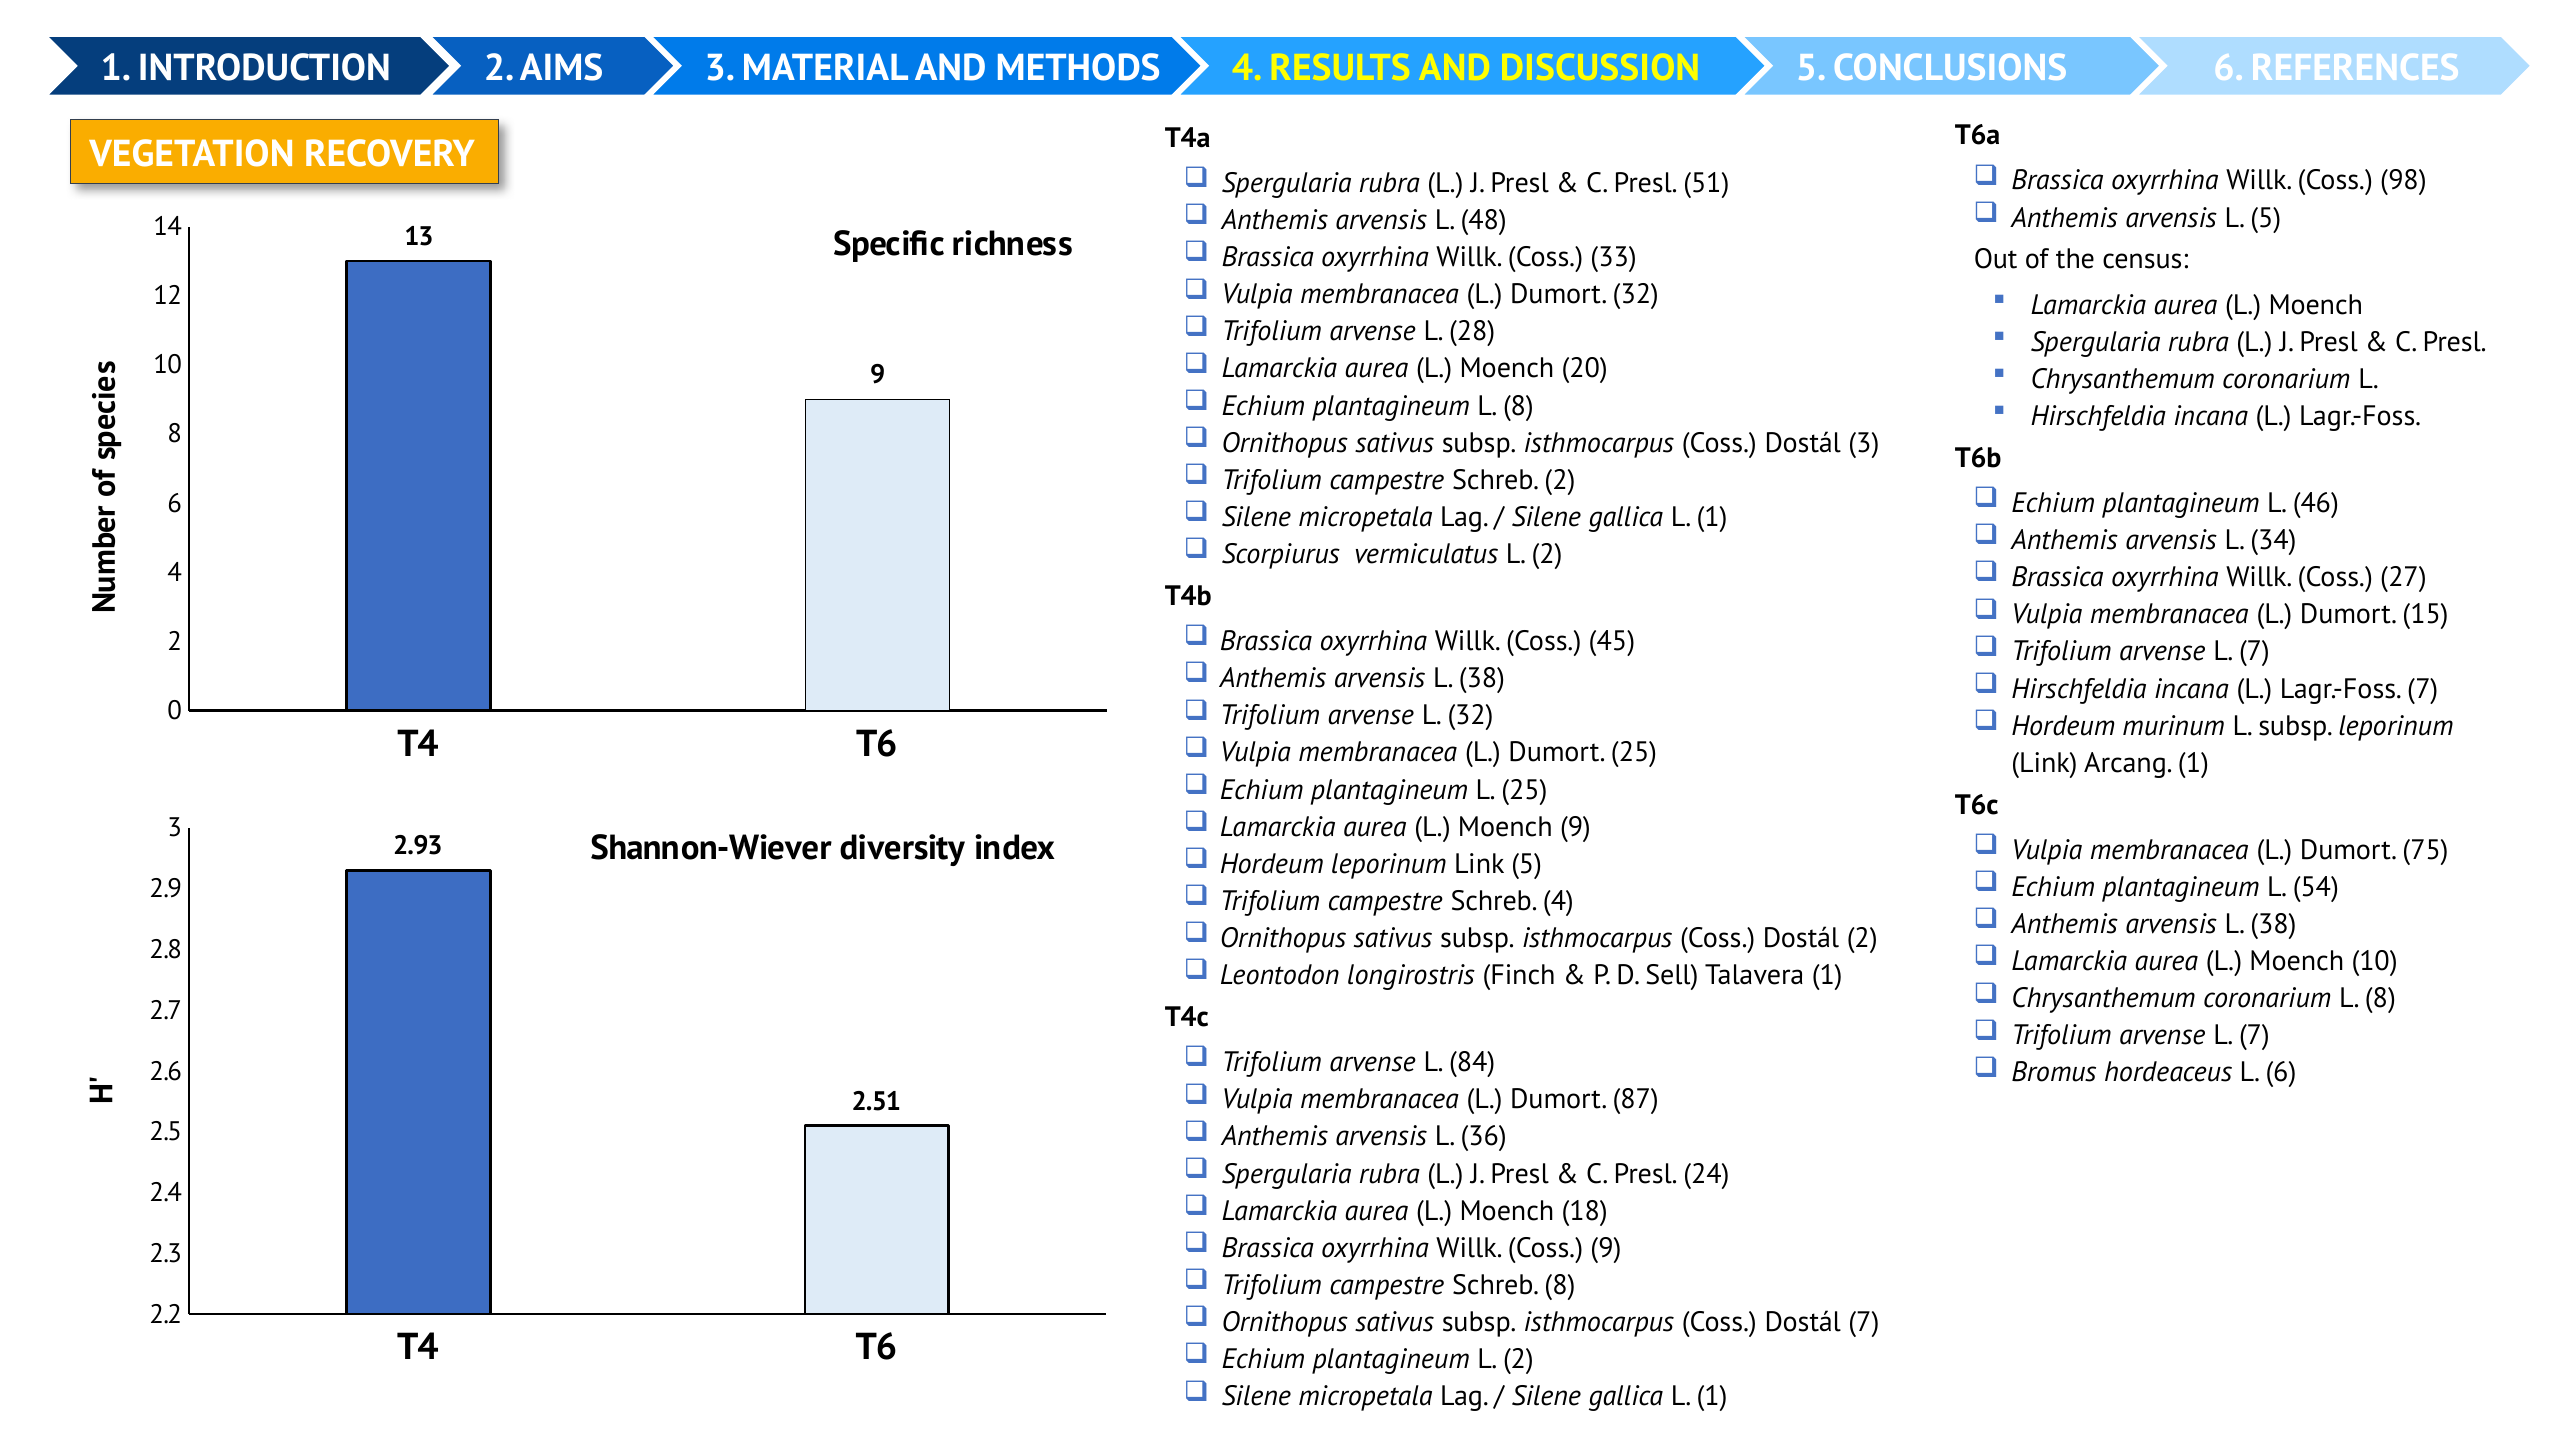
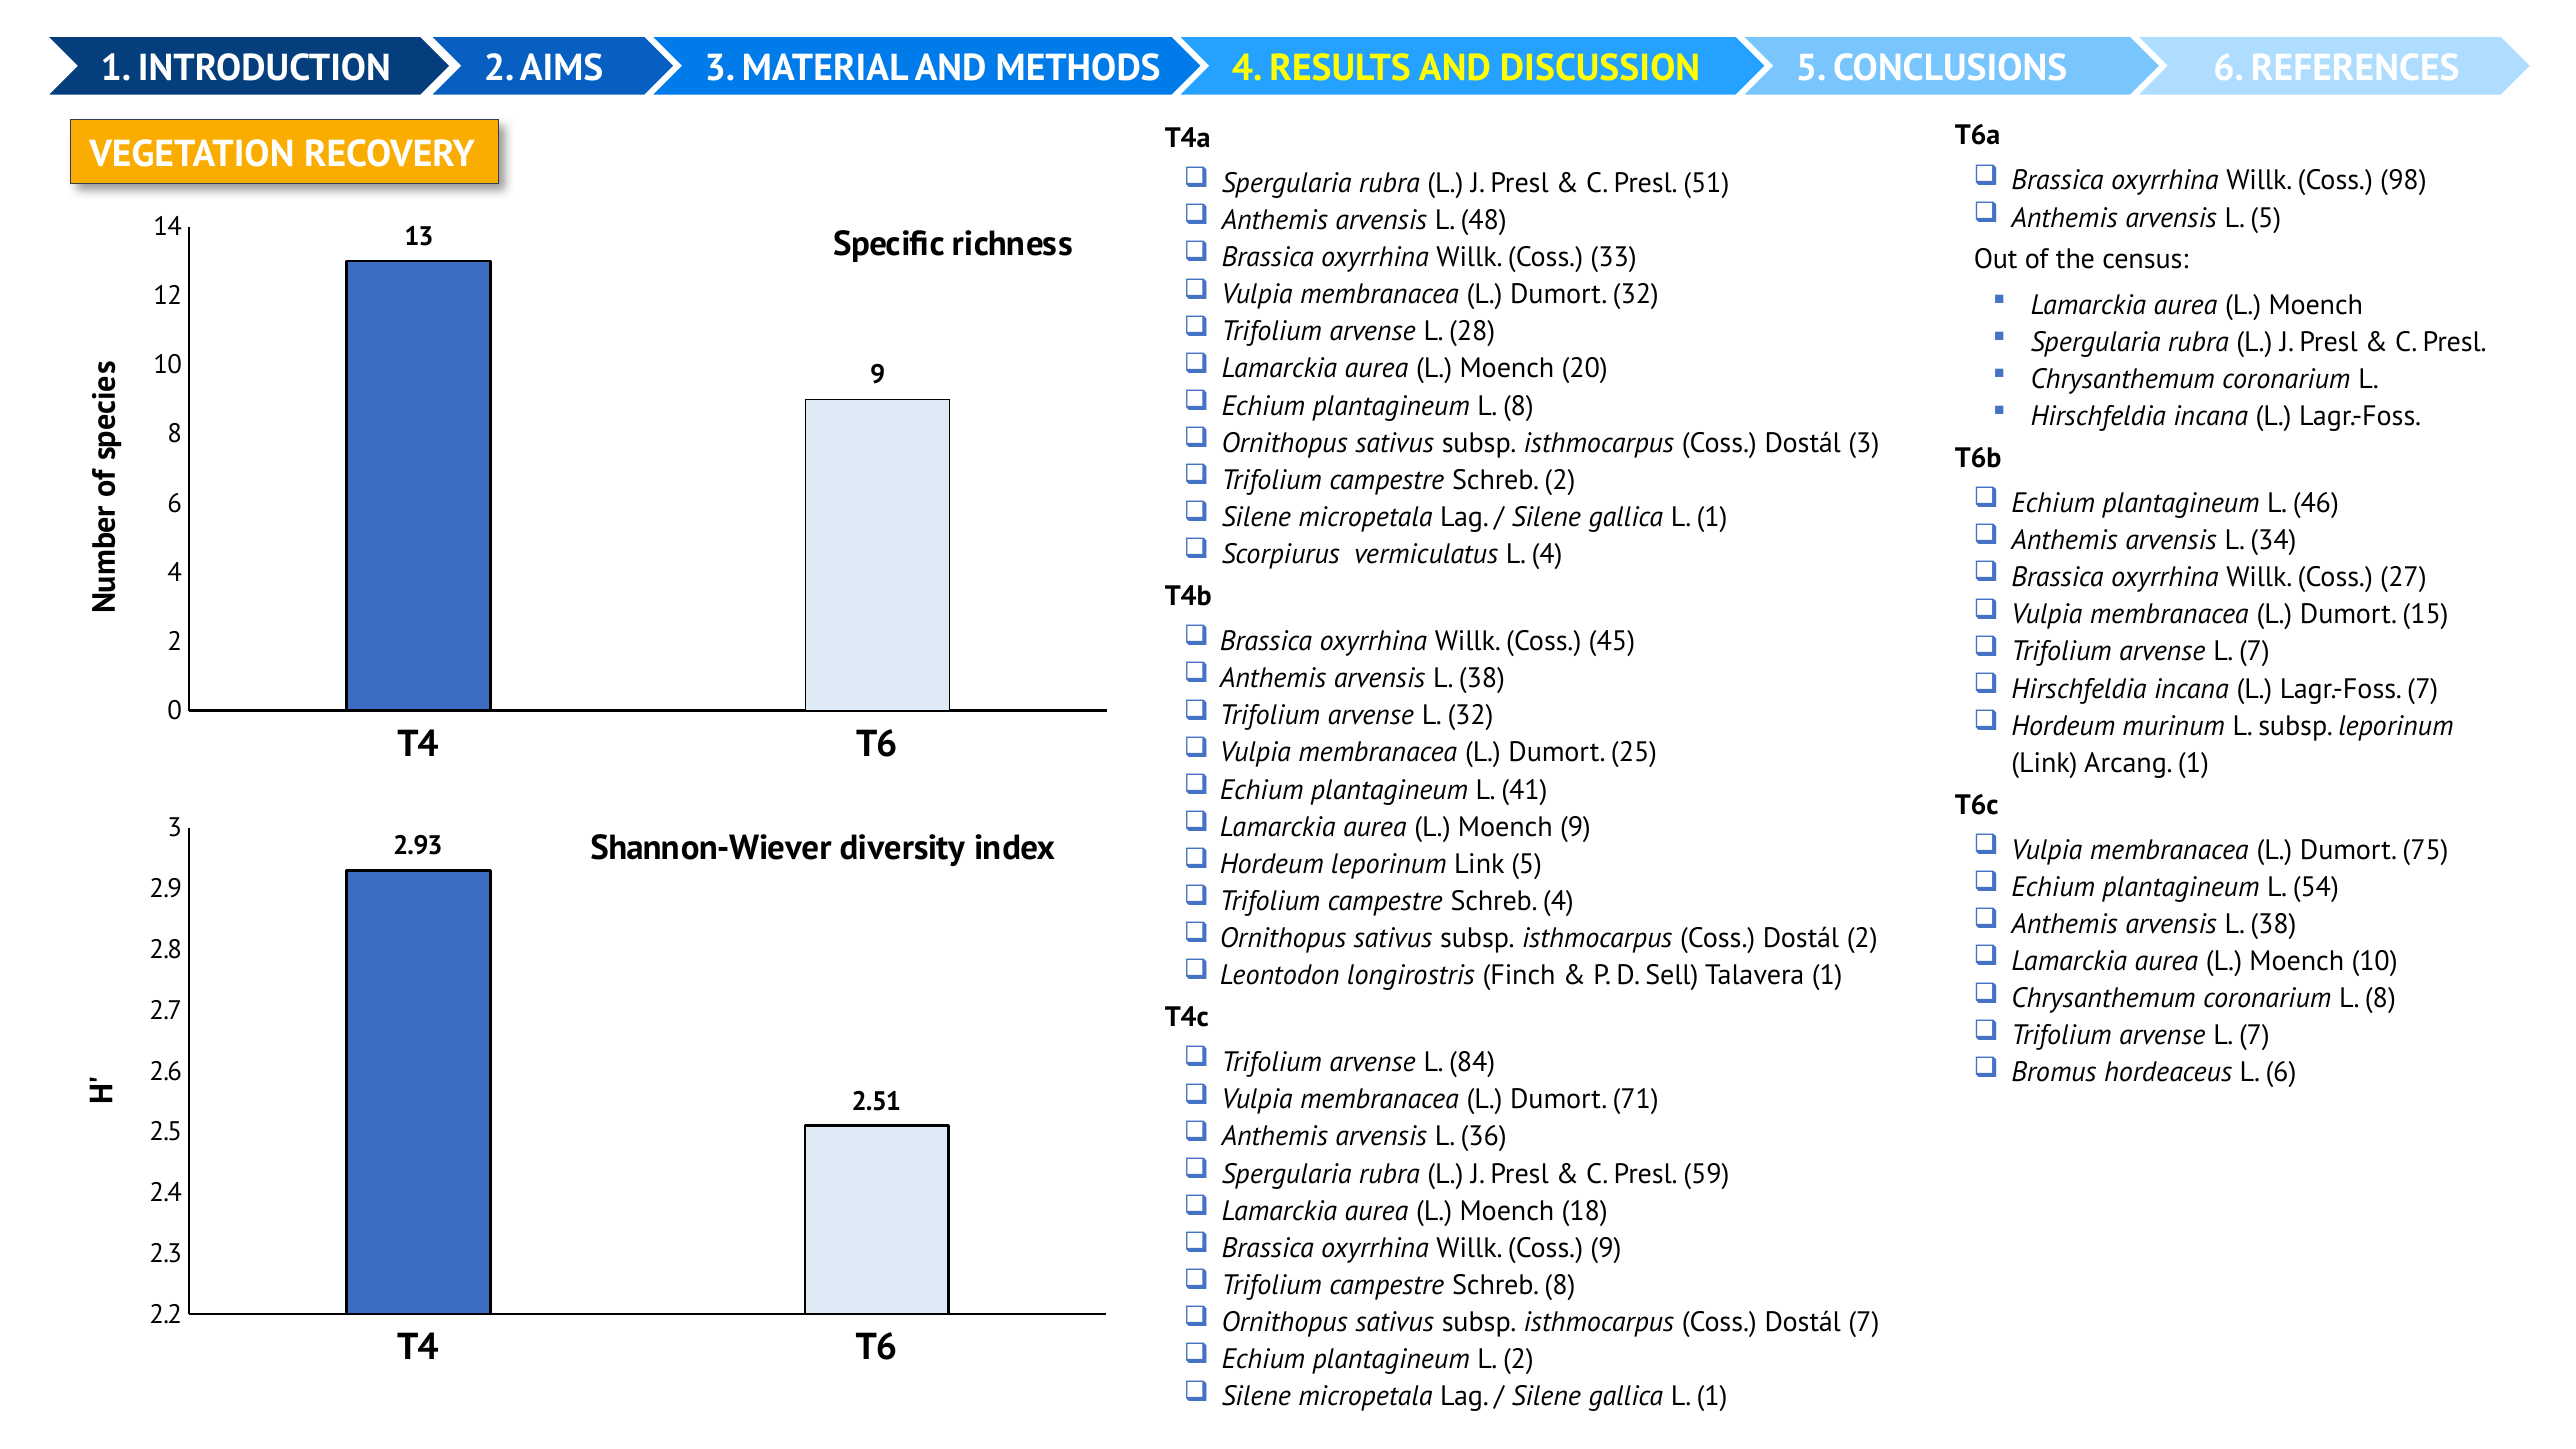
vermiculatus L 2: 2 -> 4 (1547, 554)
L 25: 25 -> 41 (1524, 790)
87: 87 -> 71 (1636, 1099)
24: 24 -> 59 (1706, 1174)
